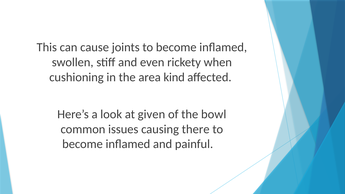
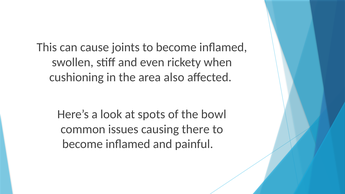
kind: kind -> also (174, 77)
given: given -> spots (151, 114)
